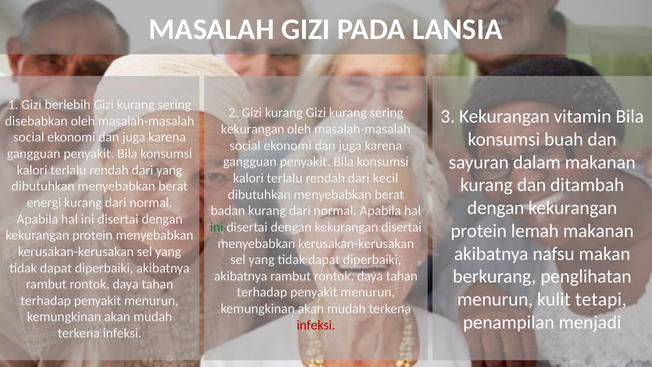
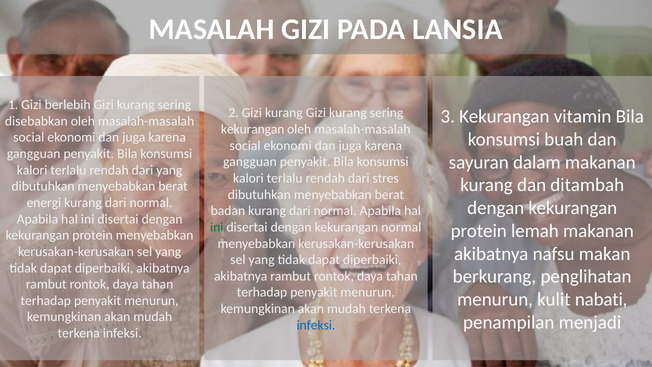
kecil: kecil -> stres (386, 178)
kekurangan disertai: disertai -> normal (401, 227)
tetapi: tetapi -> nabati (601, 299)
infeksi colour: red -> blue (316, 325)
